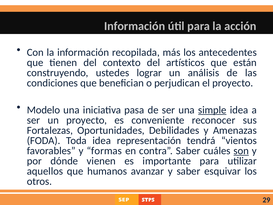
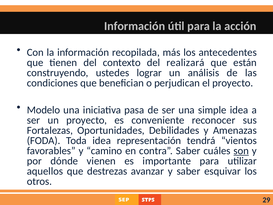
artísticos: artísticos -> realizará (185, 63)
simple underline: present -> none (212, 110)
formas: formas -> camino (104, 151)
humanos: humanos -> destrezas (107, 171)
